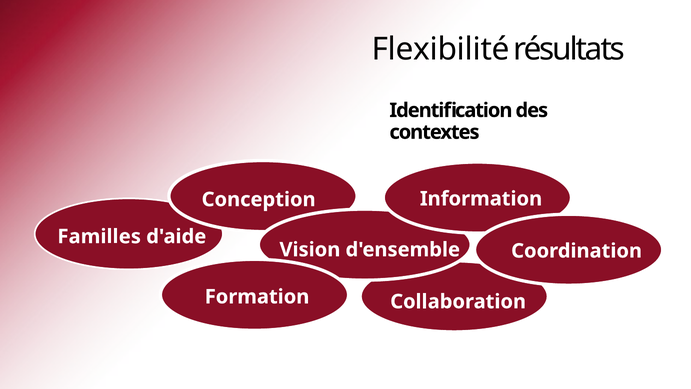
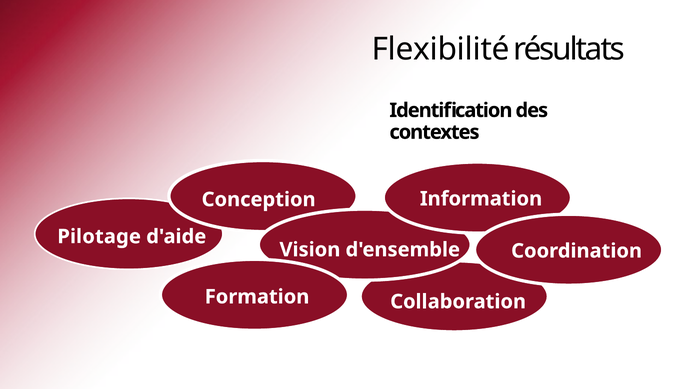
Familles: Familles -> Pilotage (99, 236)
